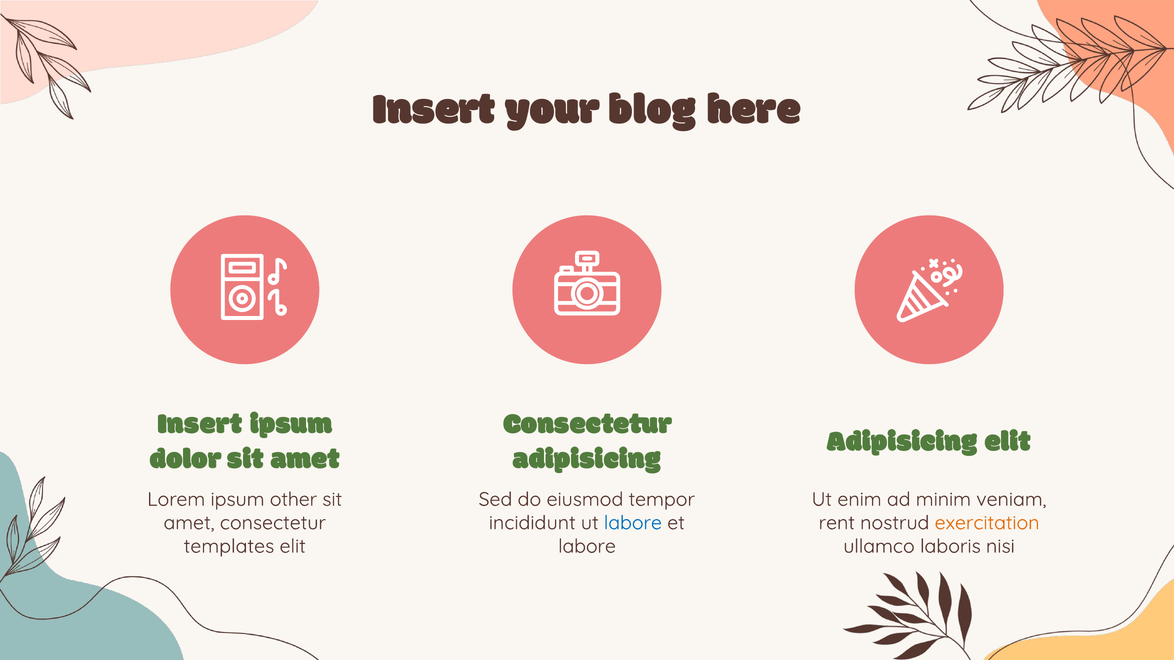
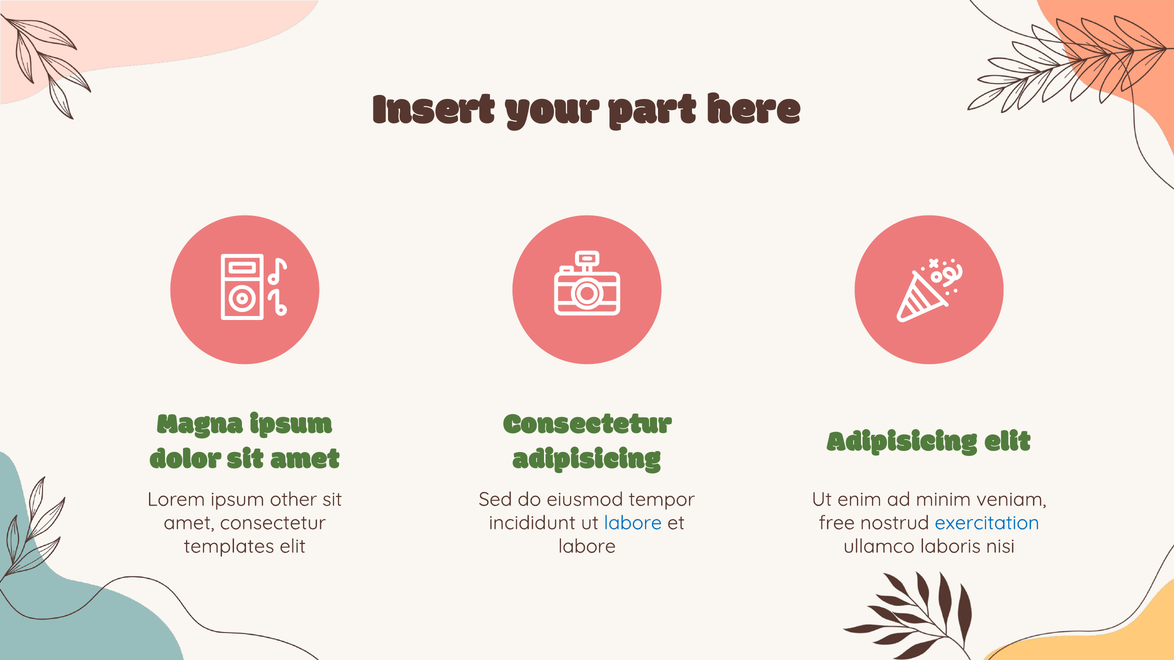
blog: blog -> part (653, 109)
Insert: Insert -> Magna (200, 424)
rent: rent -> free (837, 523)
exercitation colour: orange -> blue (987, 523)
